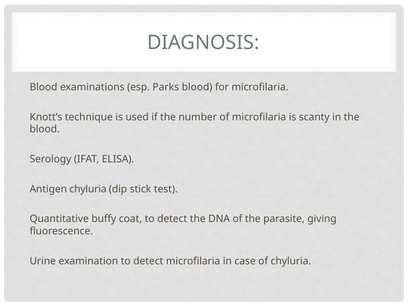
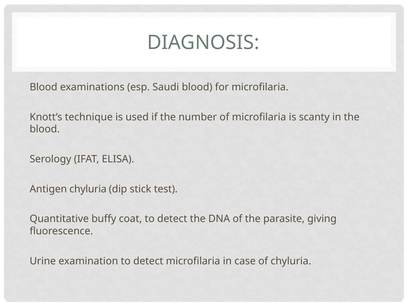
Parks: Parks -> Saudi (166, 87)
